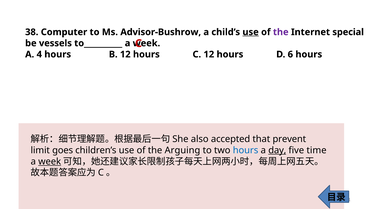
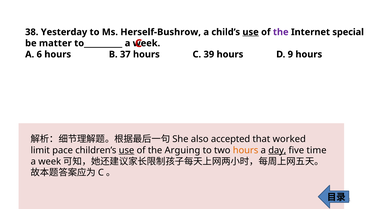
Computer: Computer -> Yesterday (64, 32)
Advisor-Bushrow: Advisor-Bushrow -> Herself-Bushrow (161, 32)
vessels: vessels -> matter (55, 43)
4: 4 -> 6 (39, 54)
B 12: 12 -> 37 (125, 54)
C 12: 12 -> 39 (209, 54)
6: 6 -> 9 (290, 54)
prevent: prevent -> worked (289, 139)
goes: goes -> pace (63, 150)
use underline: none -> present (126, 150)
hours colour: blue -> orange (246, 150)
week underline: present -> none (50, 162)
